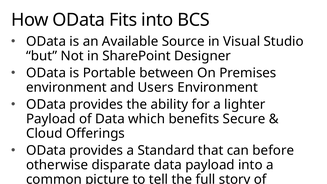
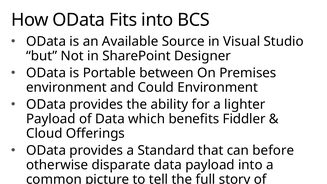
Users: Users -> Could (156, 87)
Secure: Secure -> Fiddler (244, 119)
